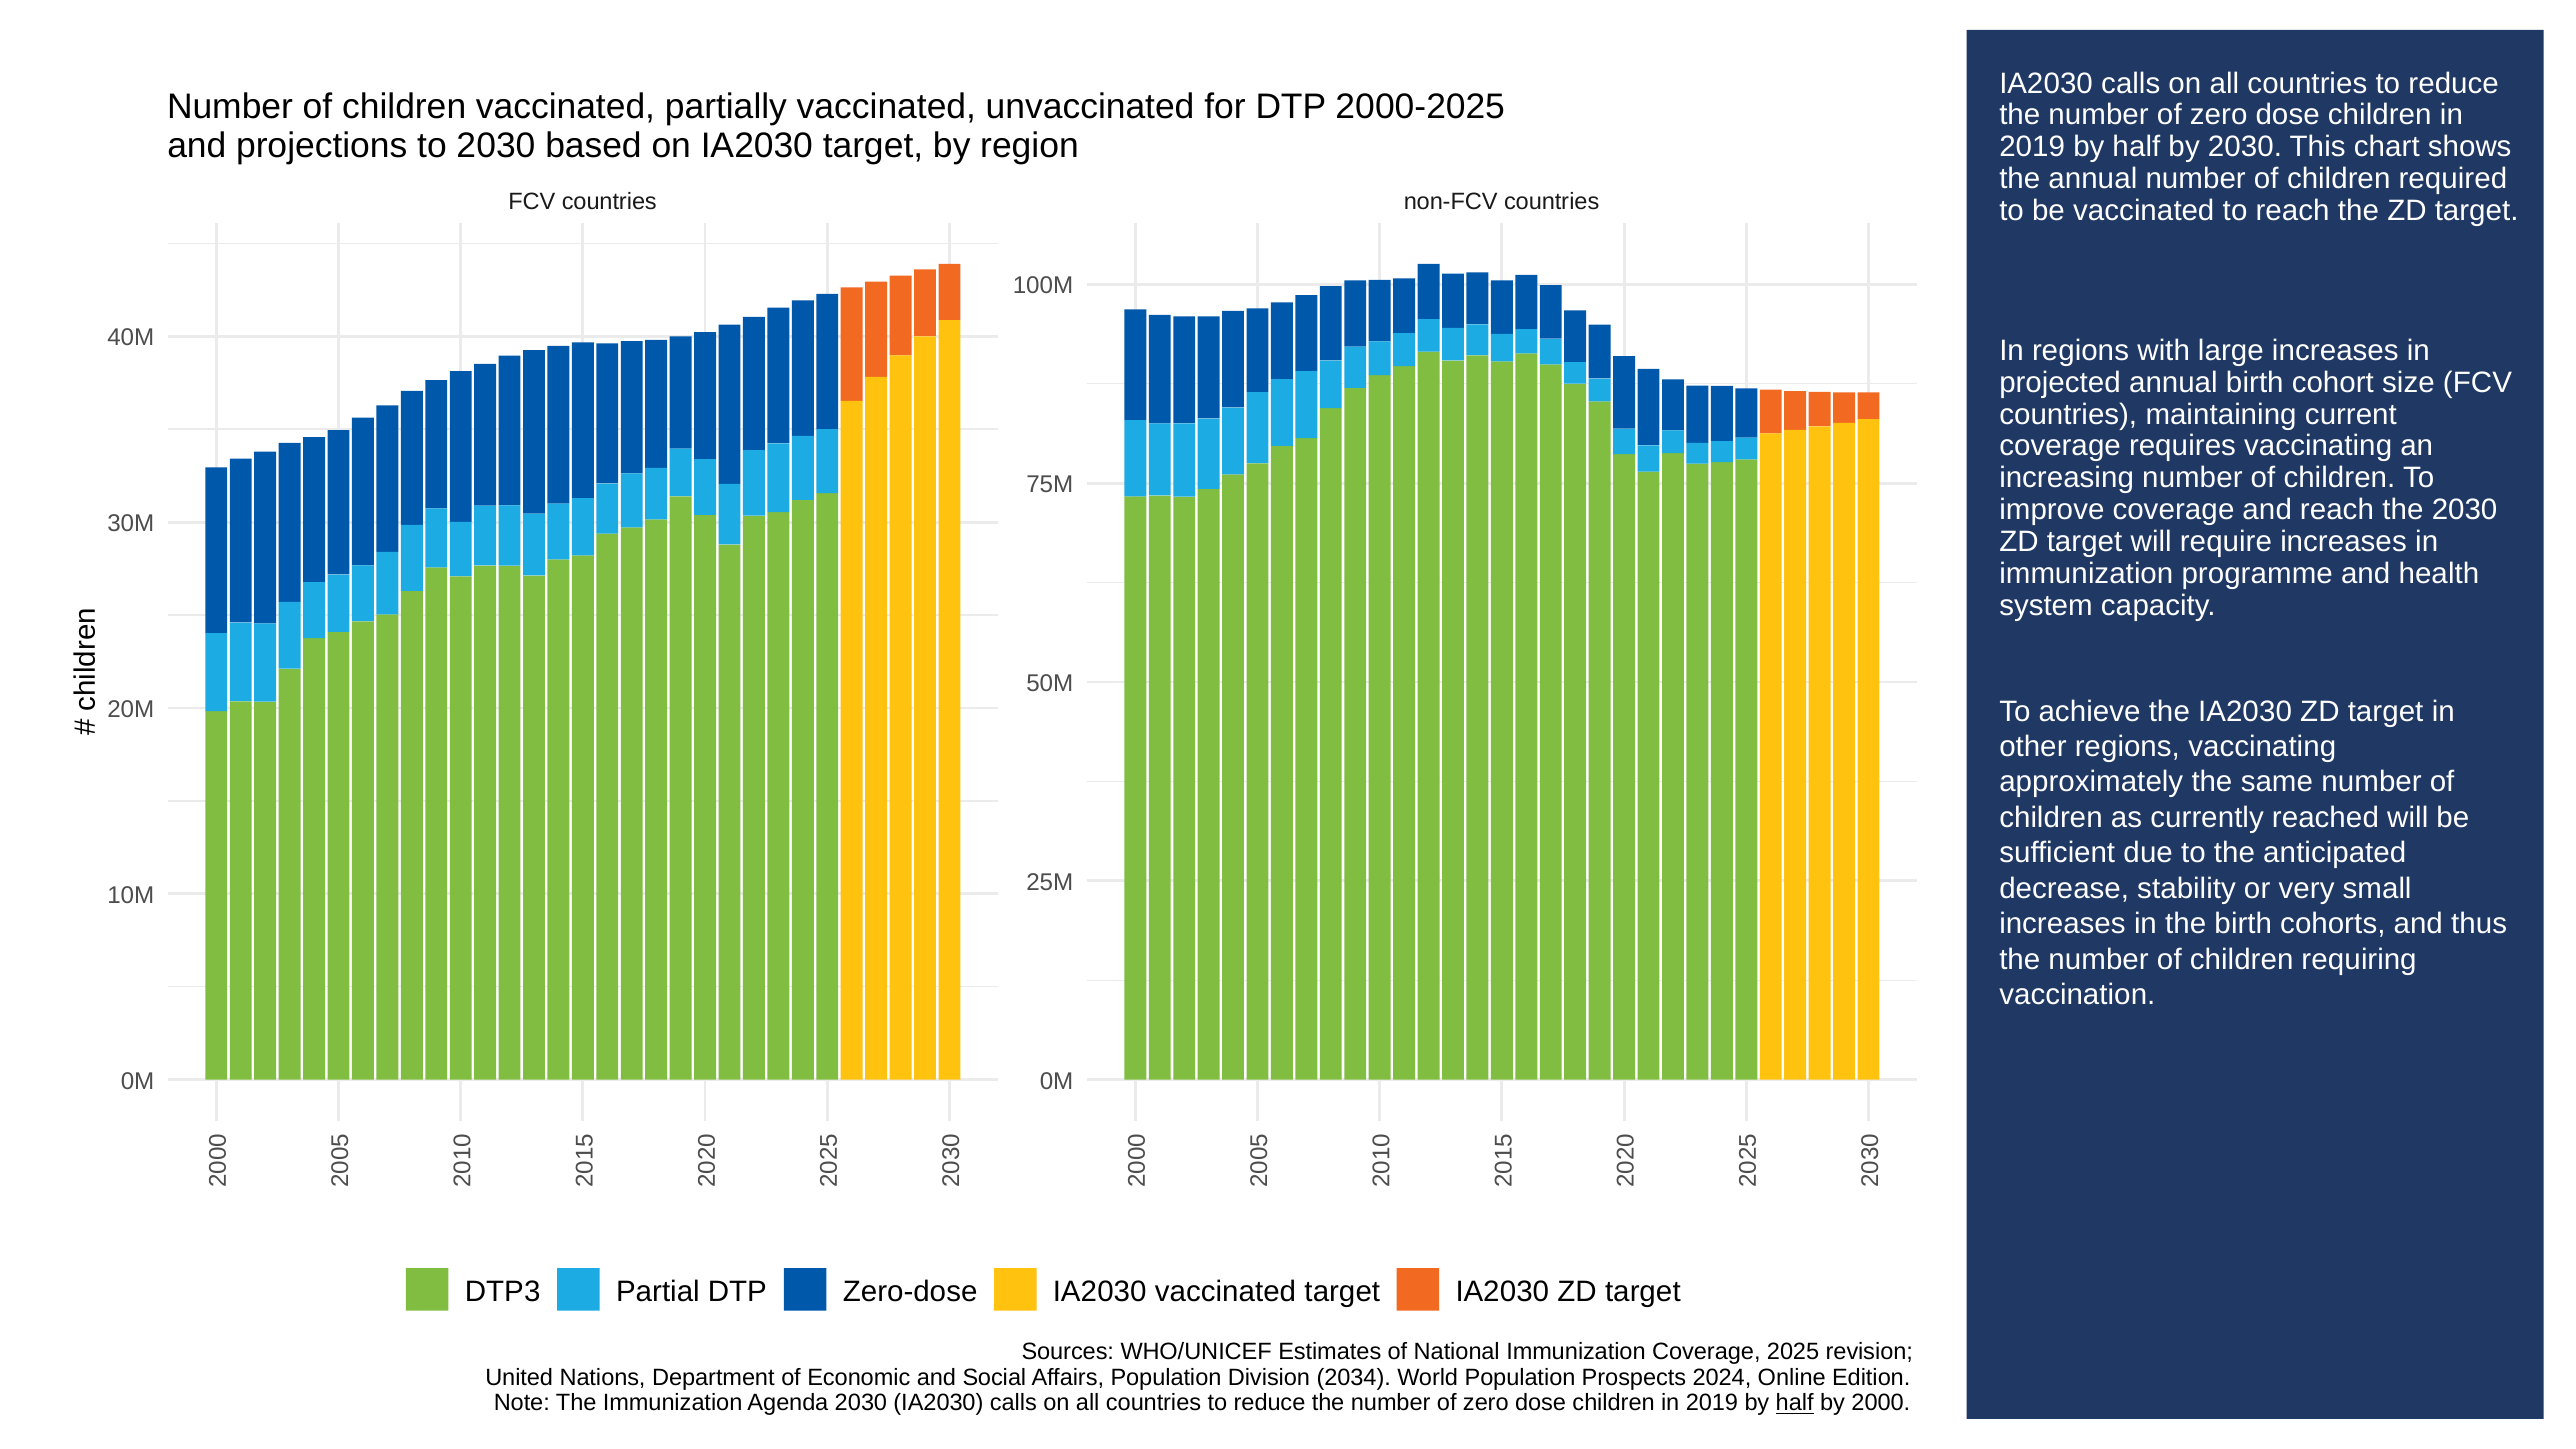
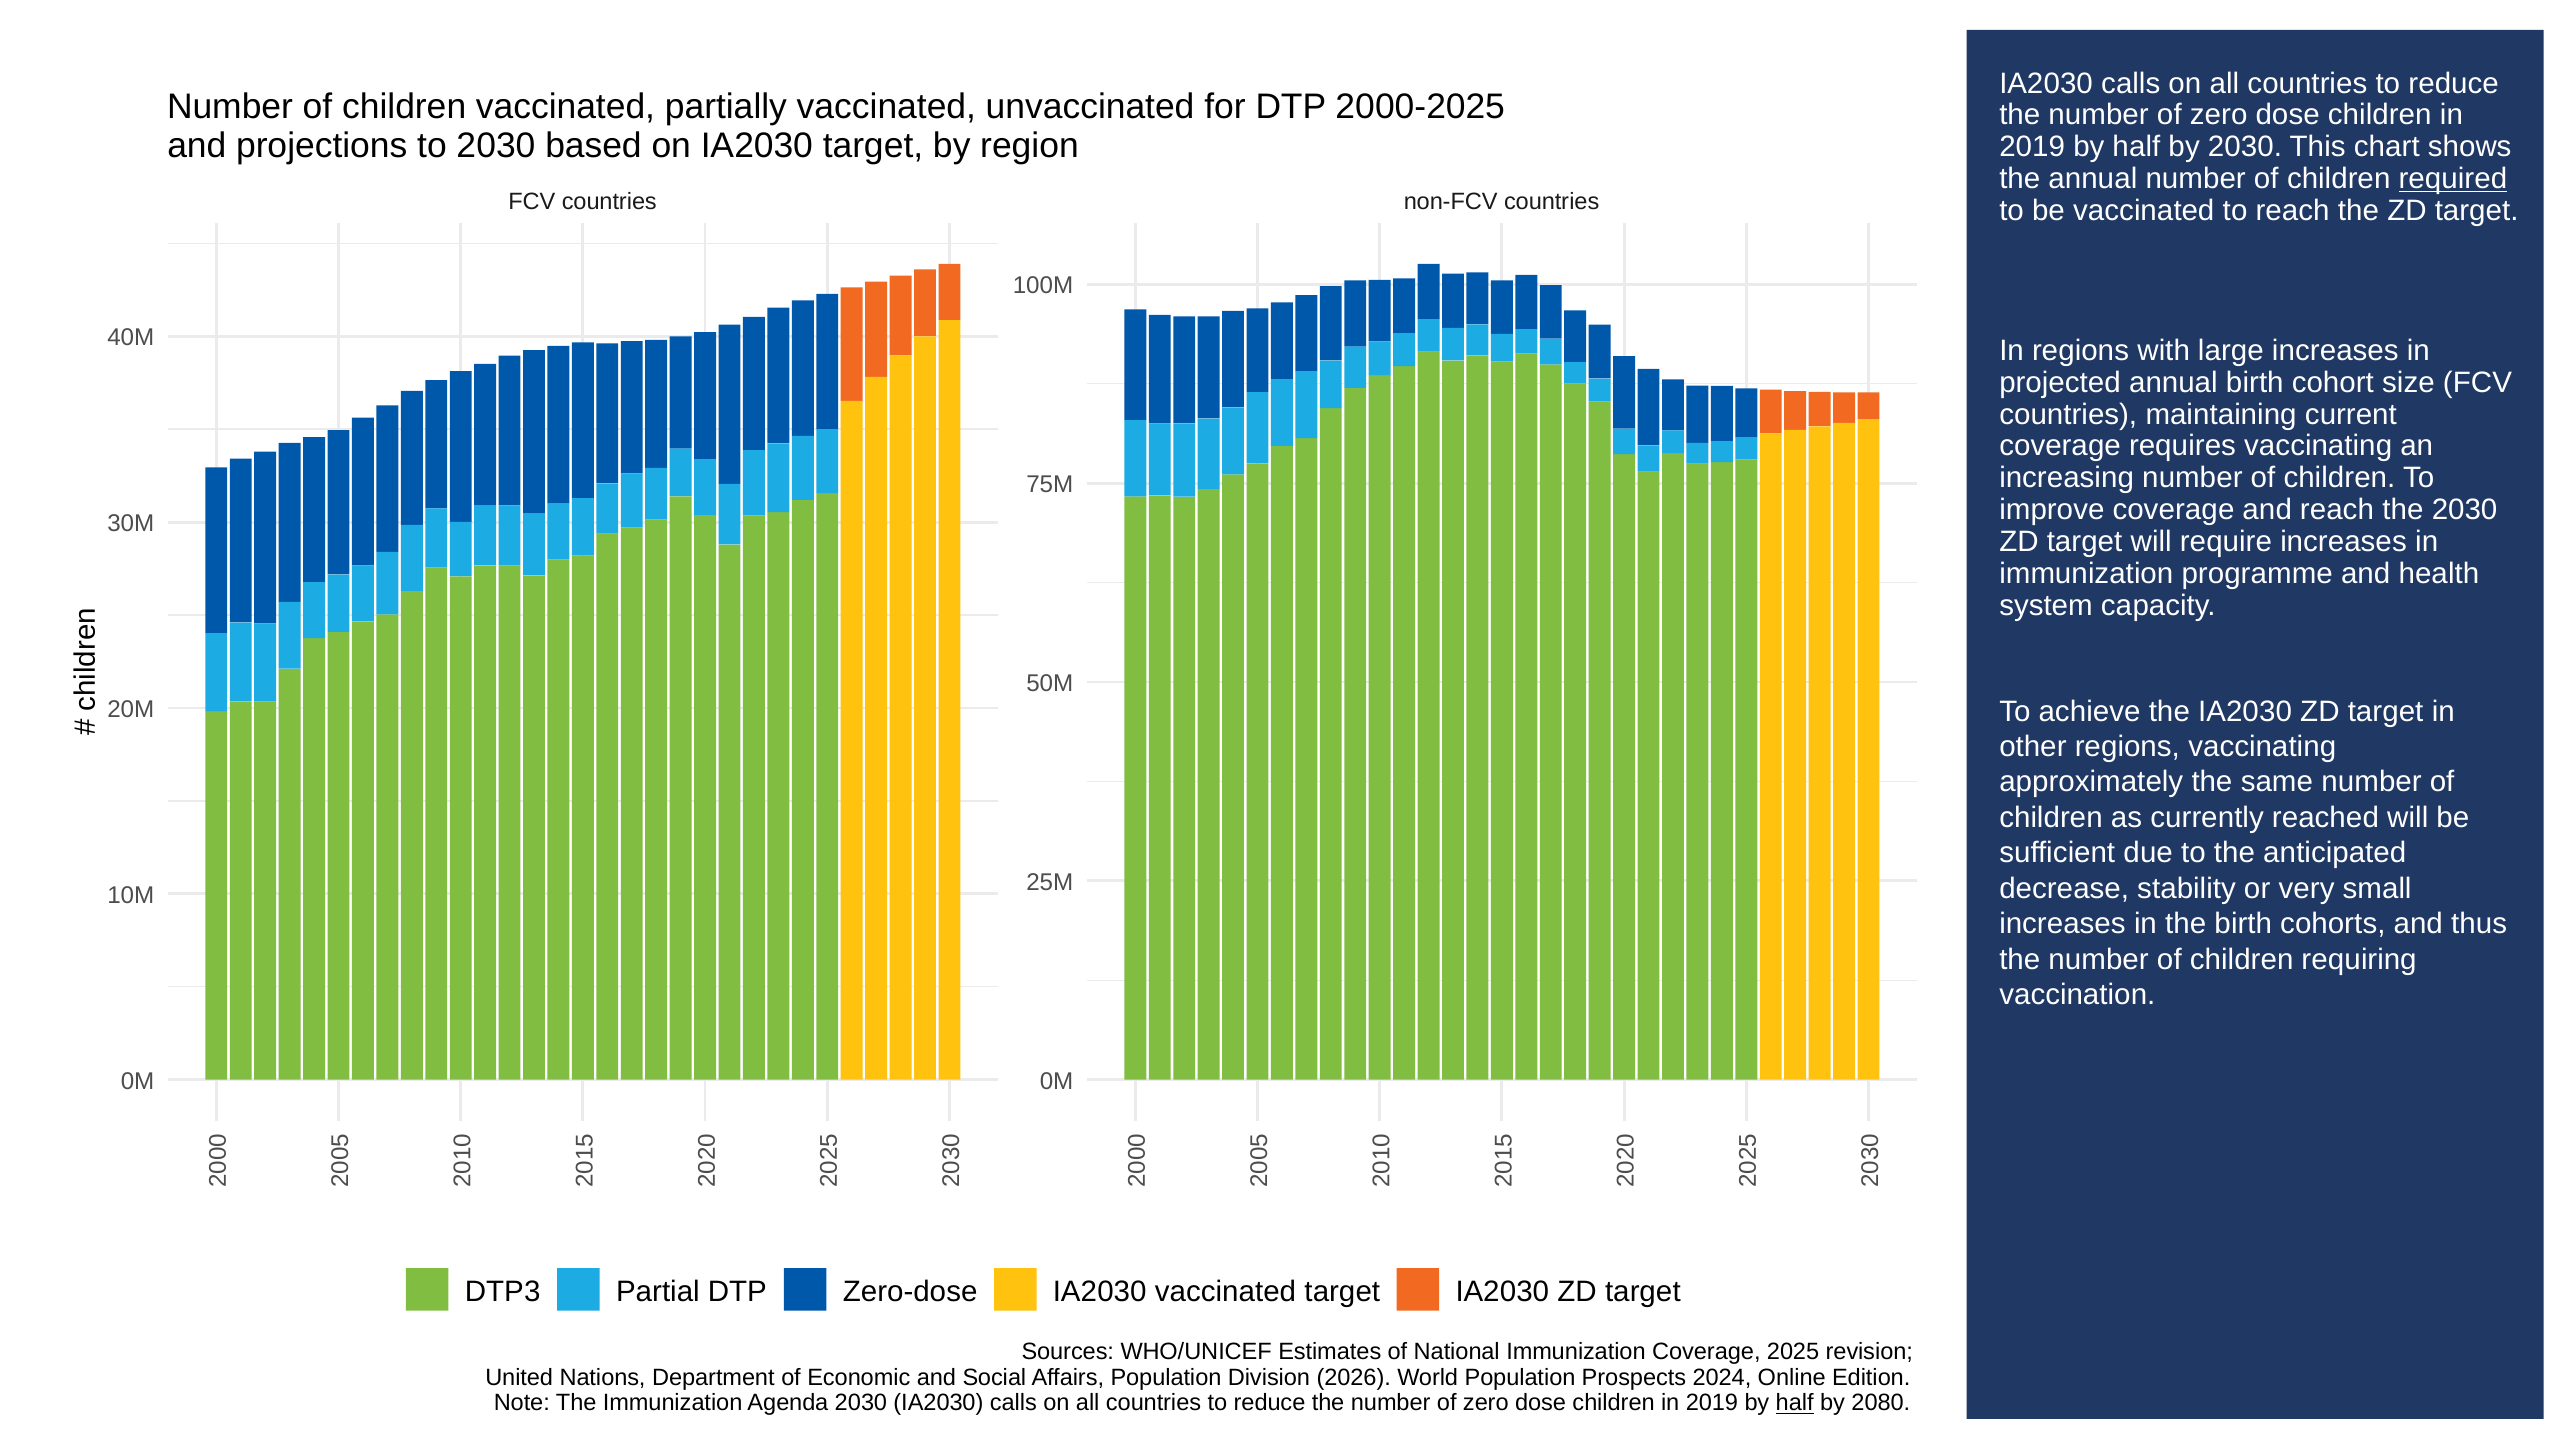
required underline: none -> present (2453, 179)
2034: 2034 -> 2026 (1354, 1378)
2000: 2000 -> 2080 (1881, 1403)
